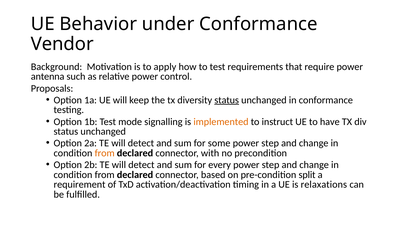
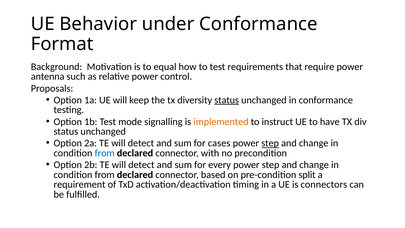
Vendor: Vendor -> Format (62, 44)
apply: apply -> equal (165, 67)
some: some -> cases (219, 143)
step underline: none -> present (270, 143)
from colour: orange -> blue (105, 153)
relaxations: relaxations -> connectors (324, 184)
